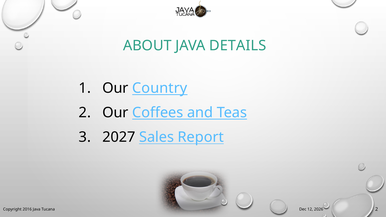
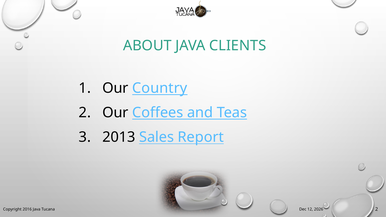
DETAILS: DETAILS -> CLIENTS (238, 46)
2027: 2027 -> 2013 (119, 137)
